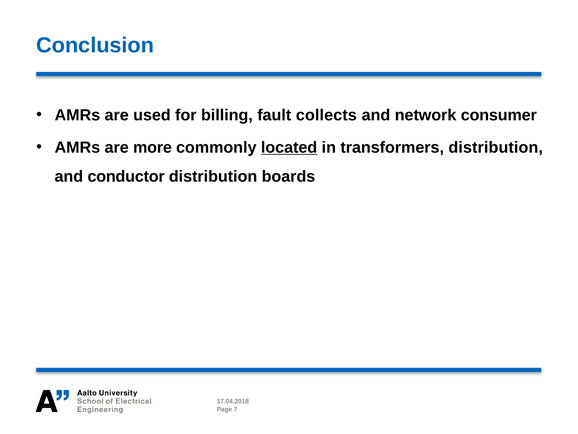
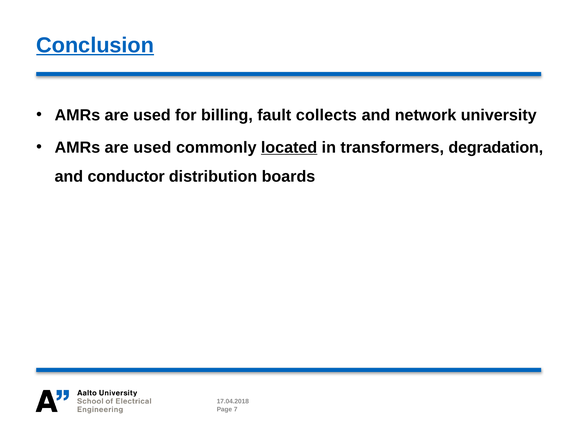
Conclusion underline: none -> present (95, 45)
consumer: consumer -> university (499, 115)
more: more -> used (152, 147)
transformers distribution: distribution -> degradation (496, 147)
